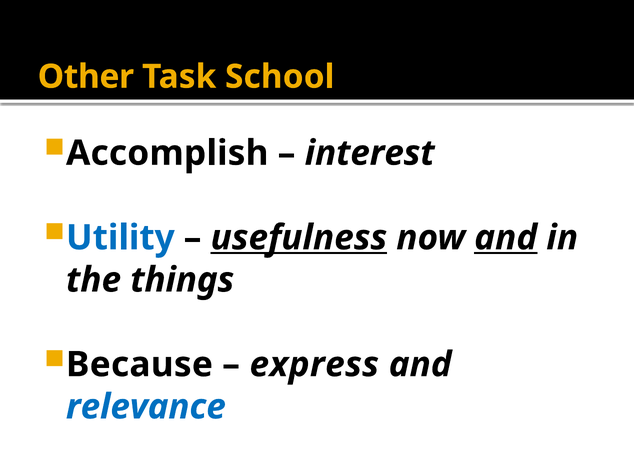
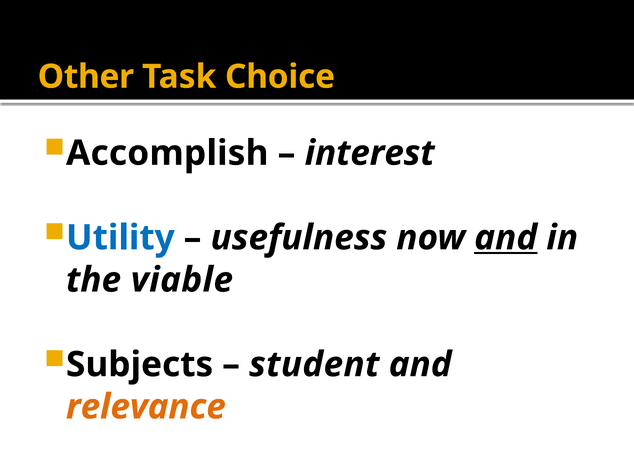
School: School -> Choice (280, 77)
usefulness underline: present -> none (299, 237)
things: things -> viable (182, 280)
Because: Because -> Subjects (140, 364)
express: express -> student (314, 364)
relevance colour: blue -> orange (146, 406)
